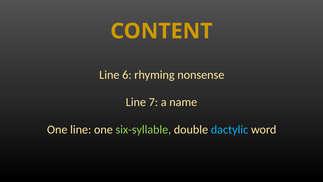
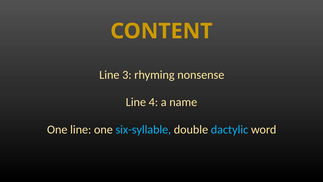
6: 6 -> 3 (127, 75)
7: 7 -> 4 (153, 102)
six-syllable colour: light green -> light blue (143, 129)
